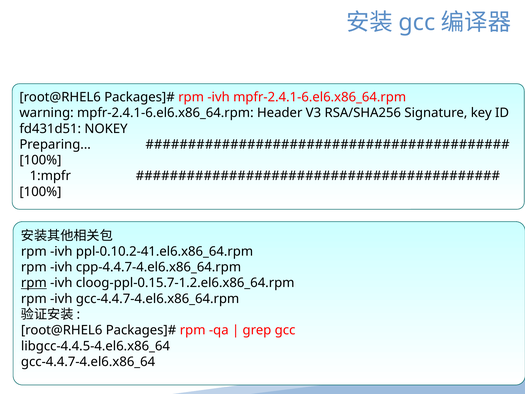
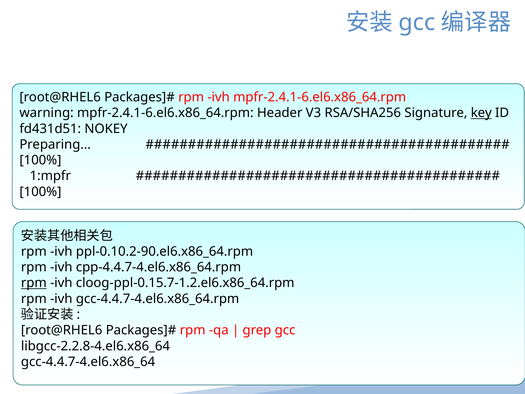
key underline: none -> present (481, 113)
ppl-0.10.2-41.el6.x86_64.rpm: ppl-0.10.2-41.el6.x86_64.rpm -> ppl-0.10.2-90.el6.x86_64.rpm (165, 251)
libgcc-4.4.5-4.el6.x86_64: libgcc-4.4.5-4.el6.x86_64 -> libgcc-2.2.8-4.el6.x86_64 (95, 346)
